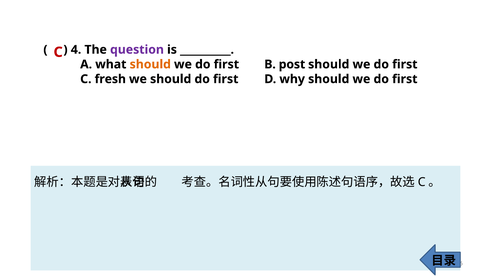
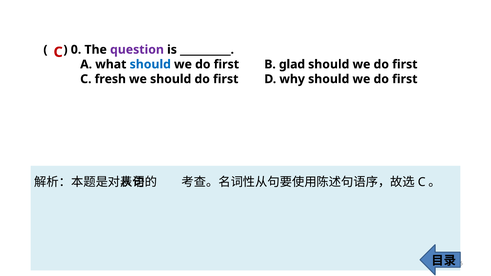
4: 4 -> 0 (76, 50)
should colour: orange -> blue (150, 64)
post: post -> glad (292, 64)
